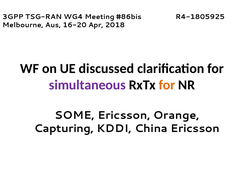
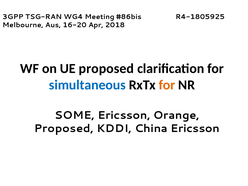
UE discussed: discussed -> proposed (106, 69)
simultaneous colour: purple -> blue (87, 85)
Capturing: Capturing -> Proposed (64, 129)
